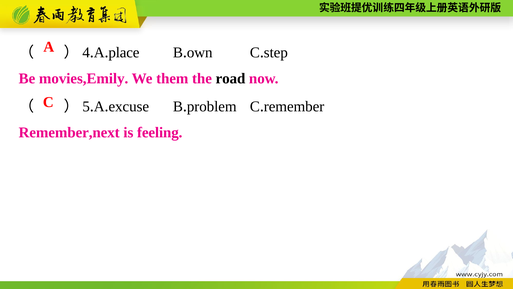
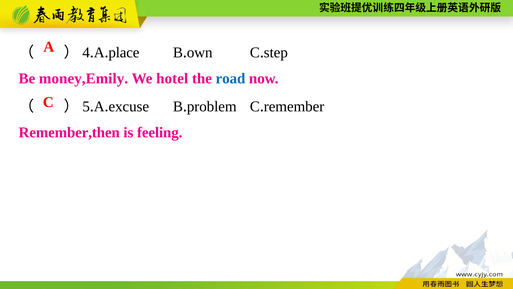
movies,Emily: movies,Emily -> money,Emily (84, 78)
them: them -> hotel (172, 78)
road colour: black -> blue (230, 78)
Remember,next: Remember,next -> Remember,then (69, 132)
